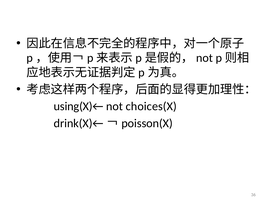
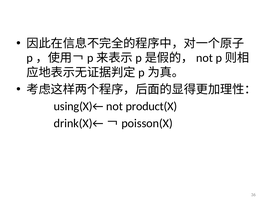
choices(X: choices(X -> product(X (151, 106)
